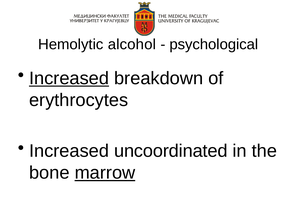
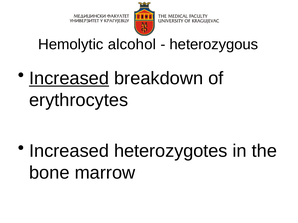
psychological: psychological -> heterozygous (214, 45)
uncoordinated: uncoordinated -> heterozygotes (171, 151)
marrow underline: present -> none (105, 173)
